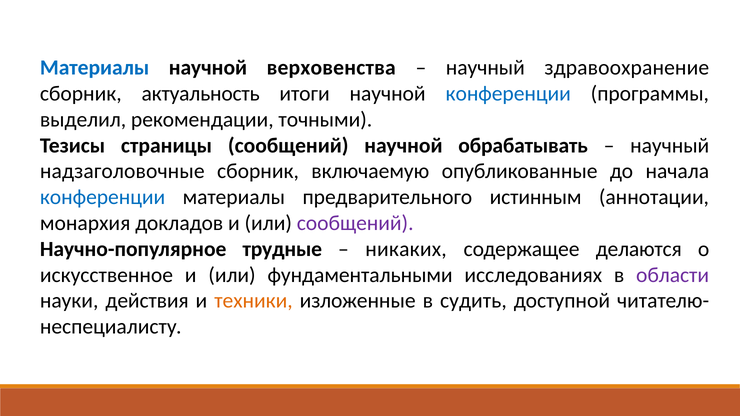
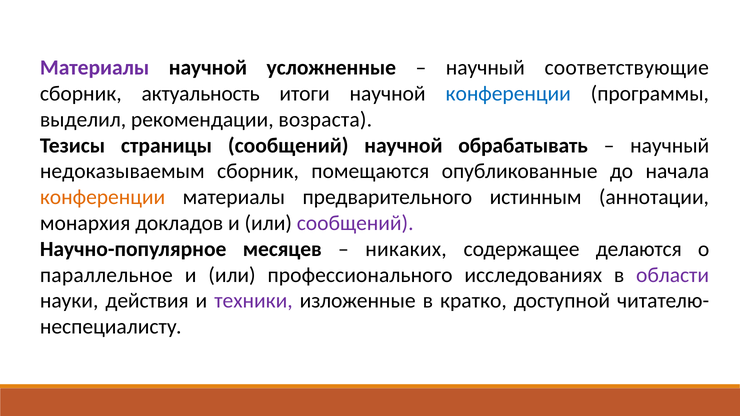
Материалы colour: blue -> purple (95, 68)
верховенства: верховенства -> усложненные (331, 68)
здравоохранение: здравоохранение -> соответствующие (627, 68)
точными: точными -> возраста (325, 120)
надзаголовочные: надзаголовочные -> недоказываемым (122, 171)
включаемую: включаемую -> помещаются (370, 171)
конференции colour: blue -> orange (103, 197)
трудные: трудные -> месяцев (282, 249)
искусственное: искусственное -> параллельное (106, 275)
фундаментальными: фундаментальными -> профессионального (360, 275)
техники colour: orange -> purple (253, 301)
судить: судить -> кратко (473, 301)
